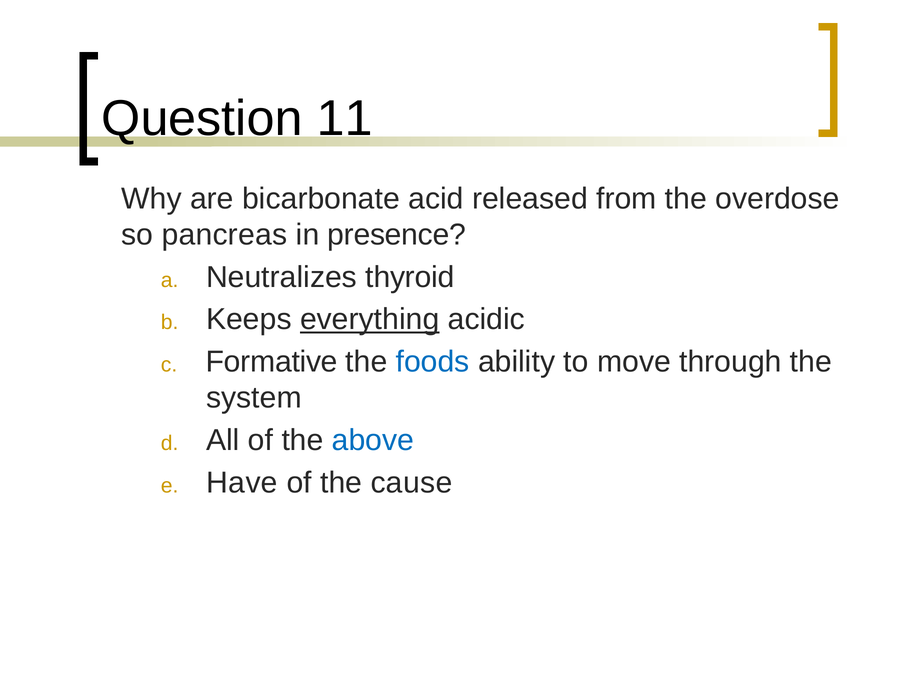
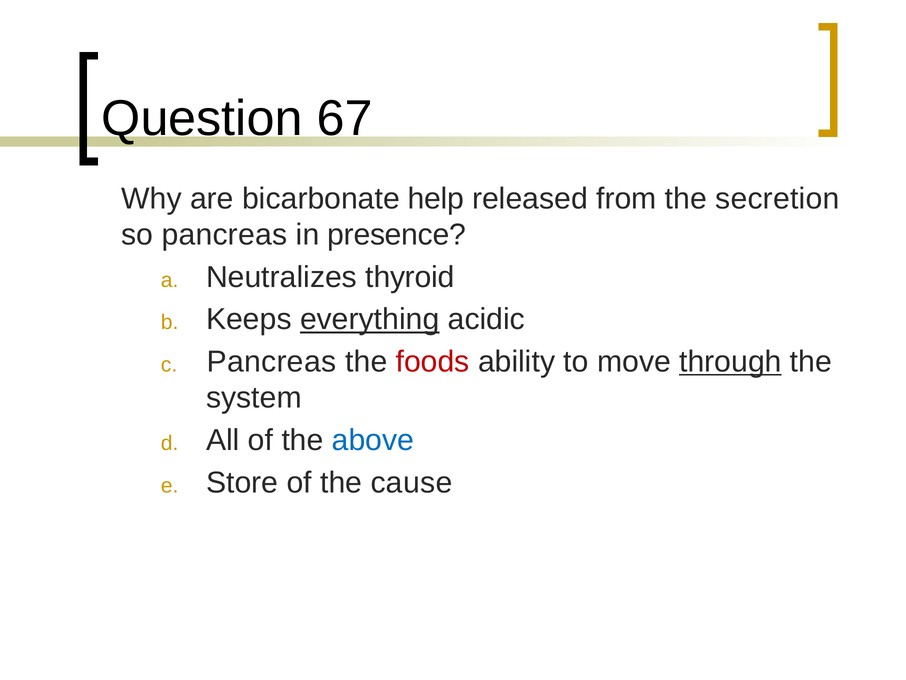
11: 11 -> 67 (345, 118)
acid: acid -> help (436, 198)
overdose: overdose -> secretion (777, 198)
Formative: Formative -> Pancreas (271, 361)
foods colour: blue -> red (433, 361)
through underline: none -> present (730, 361)
Have: Have -> Store (242, 482)
